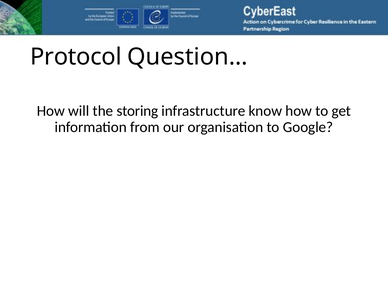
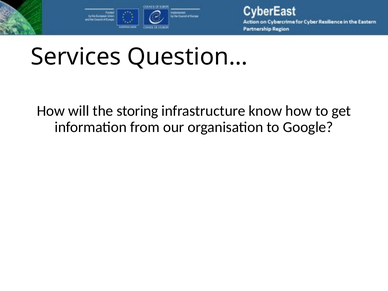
Protocol: Protocol -> Services (76, 57)
